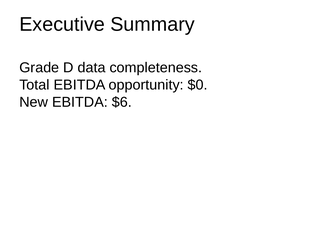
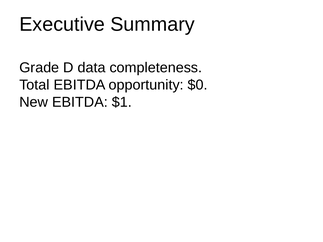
$6: $6 -> $1 (122, 102)
